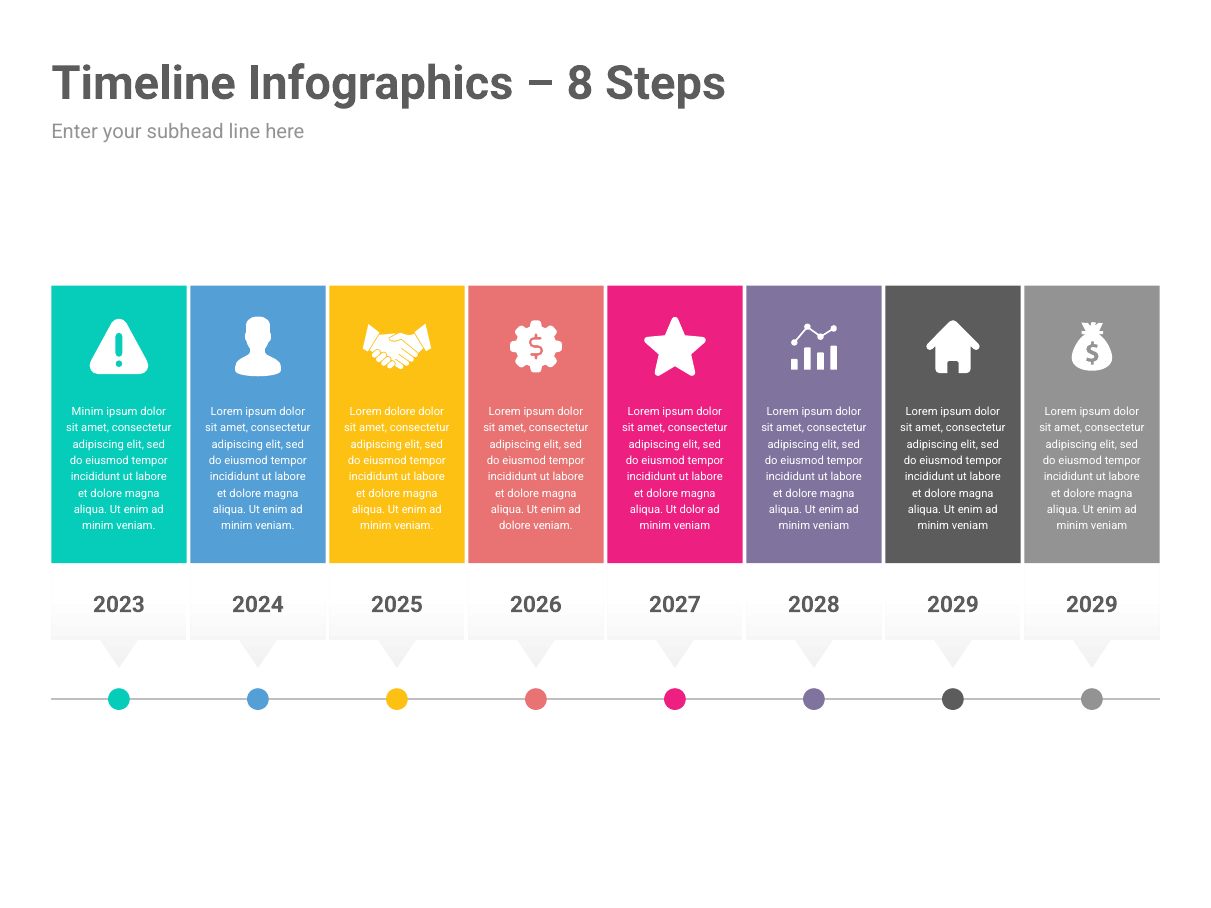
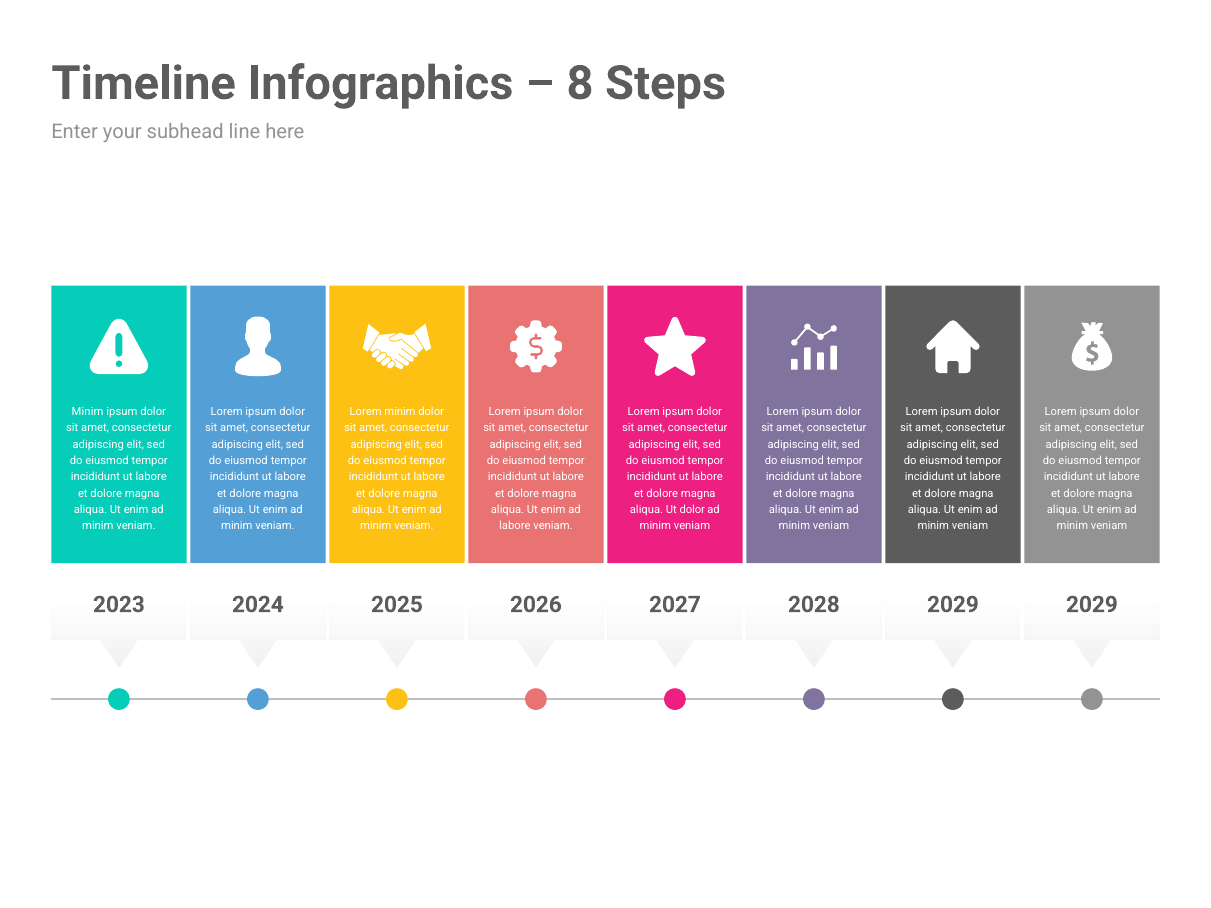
Lorem dolore: dolore -> minim (400, 412)
dolore: dolore -> labore (515, 526)
